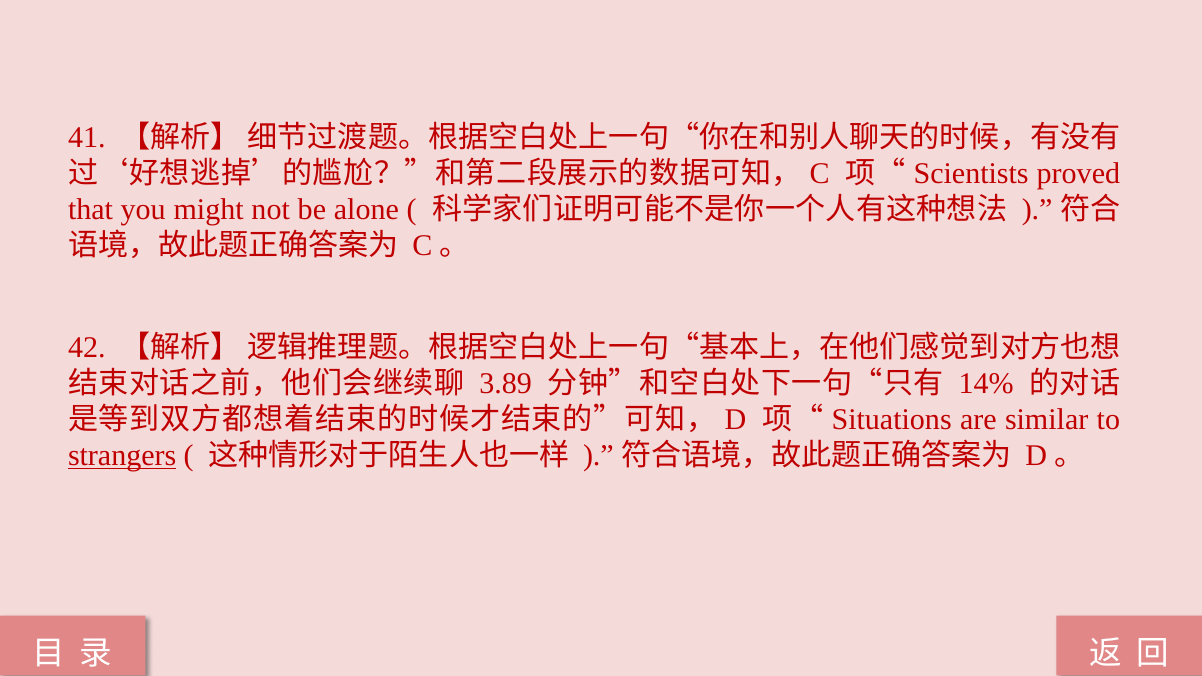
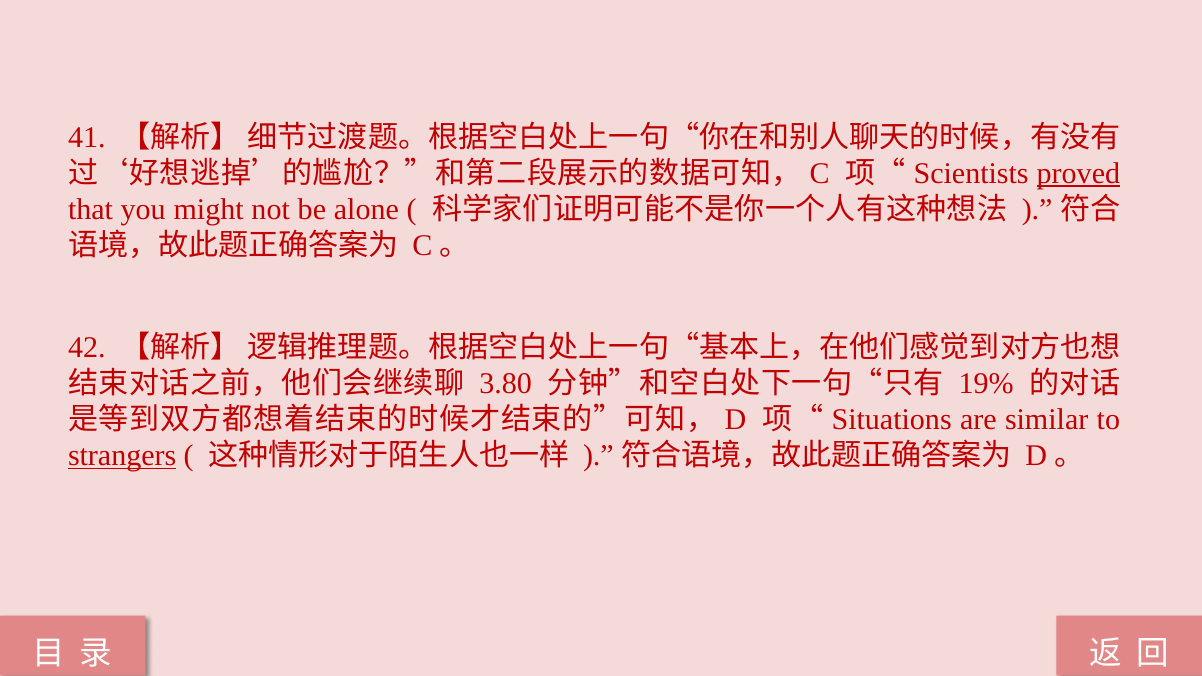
proved underline: none -> present (1078, 173)
3.89: 3.89 -> 3.80 (506, 384)
14%: 14% -> 19% (986, 384)
